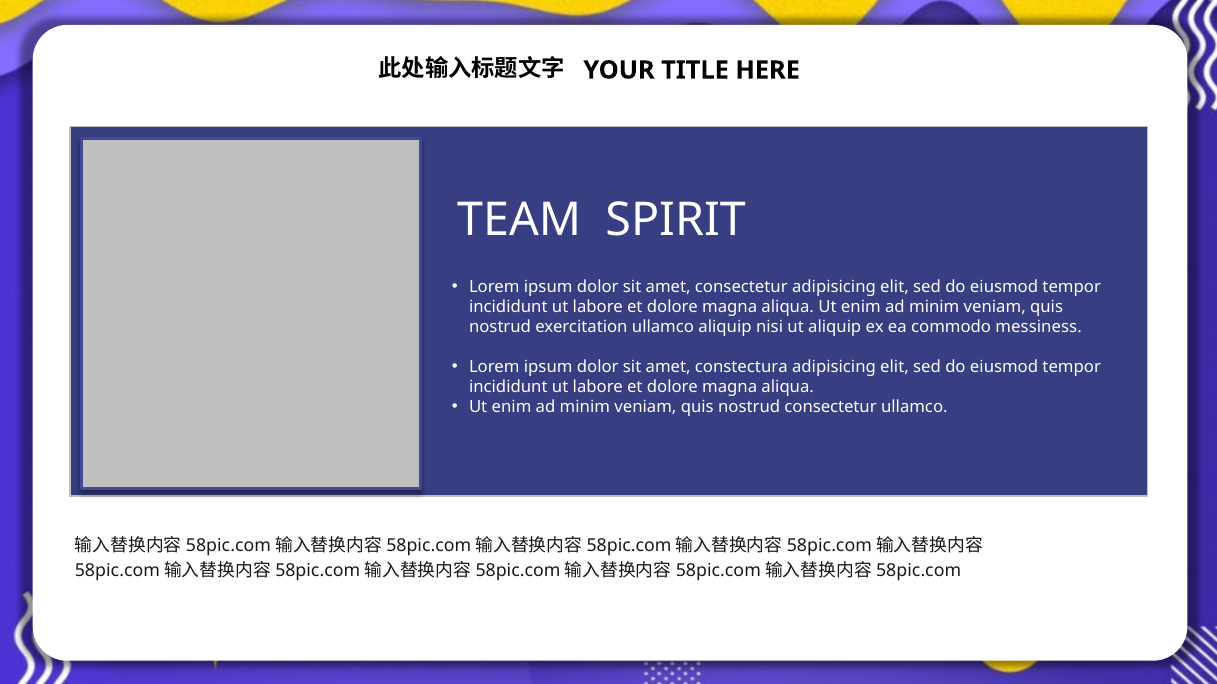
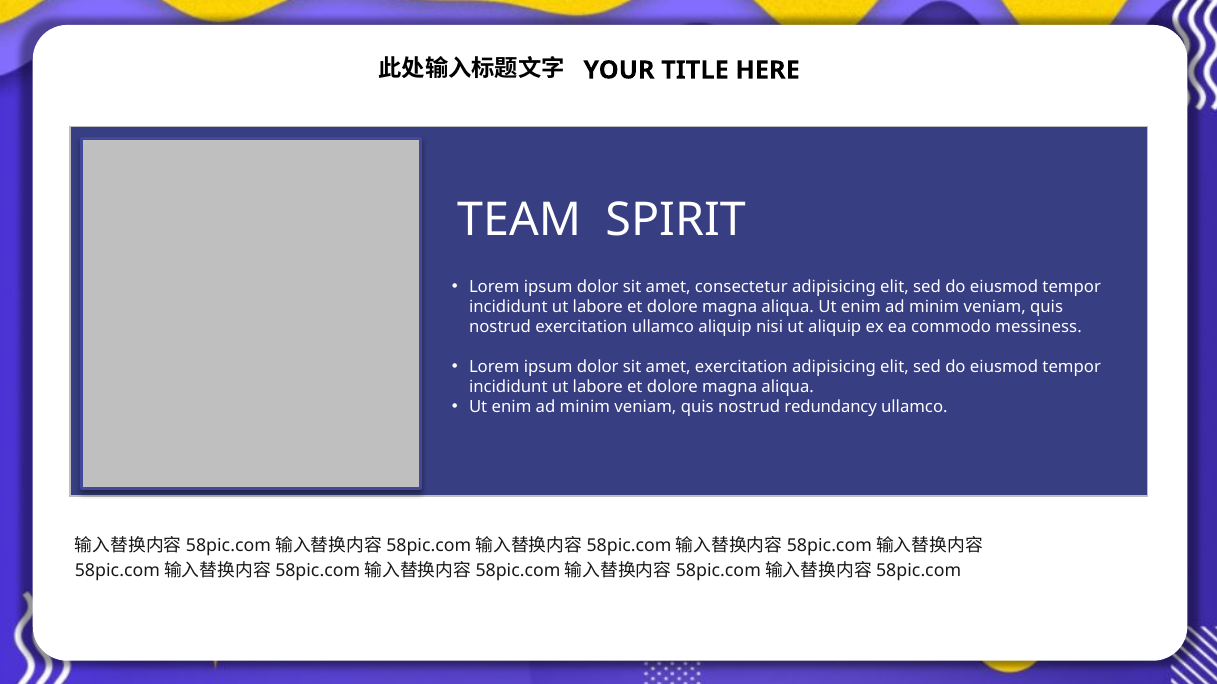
amet constectura: constectura -> exercitation (741, 367)
nostrud consectetur: consectetur -> redundancy (831, 407)
